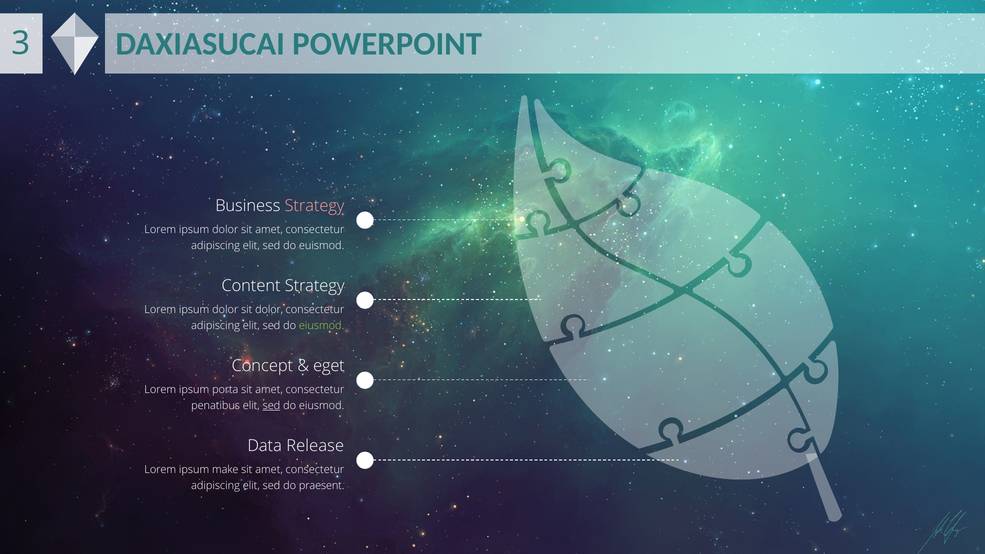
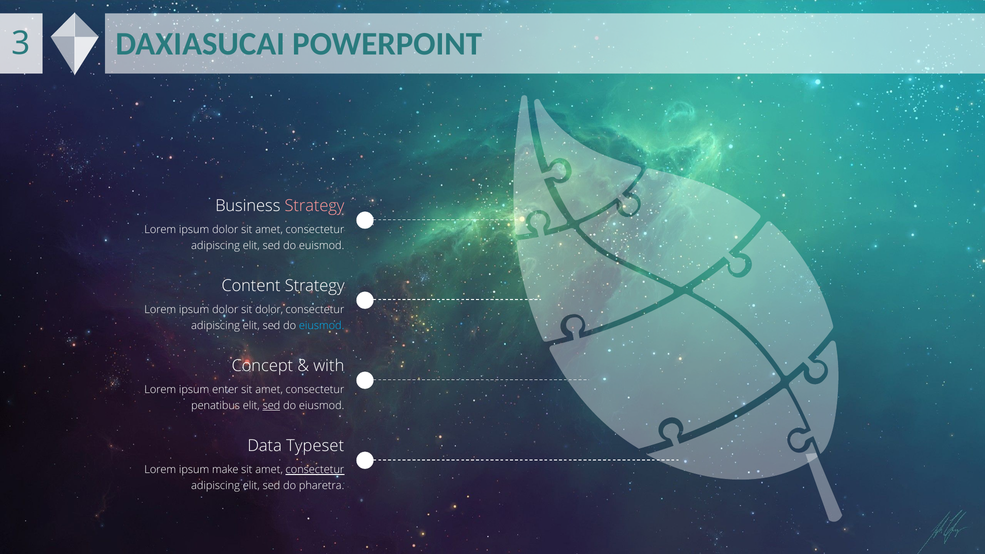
eiusmod colour: light green -> light blue (322, 325)
eget: eget -> with (329, 366)
porta: porta -> enter (225, 390)
Release: Release -> Typeset (315, 446)
consectetur underline: none -> present (315, 470)
praesent: praesent -> pharetra (322, 486)
